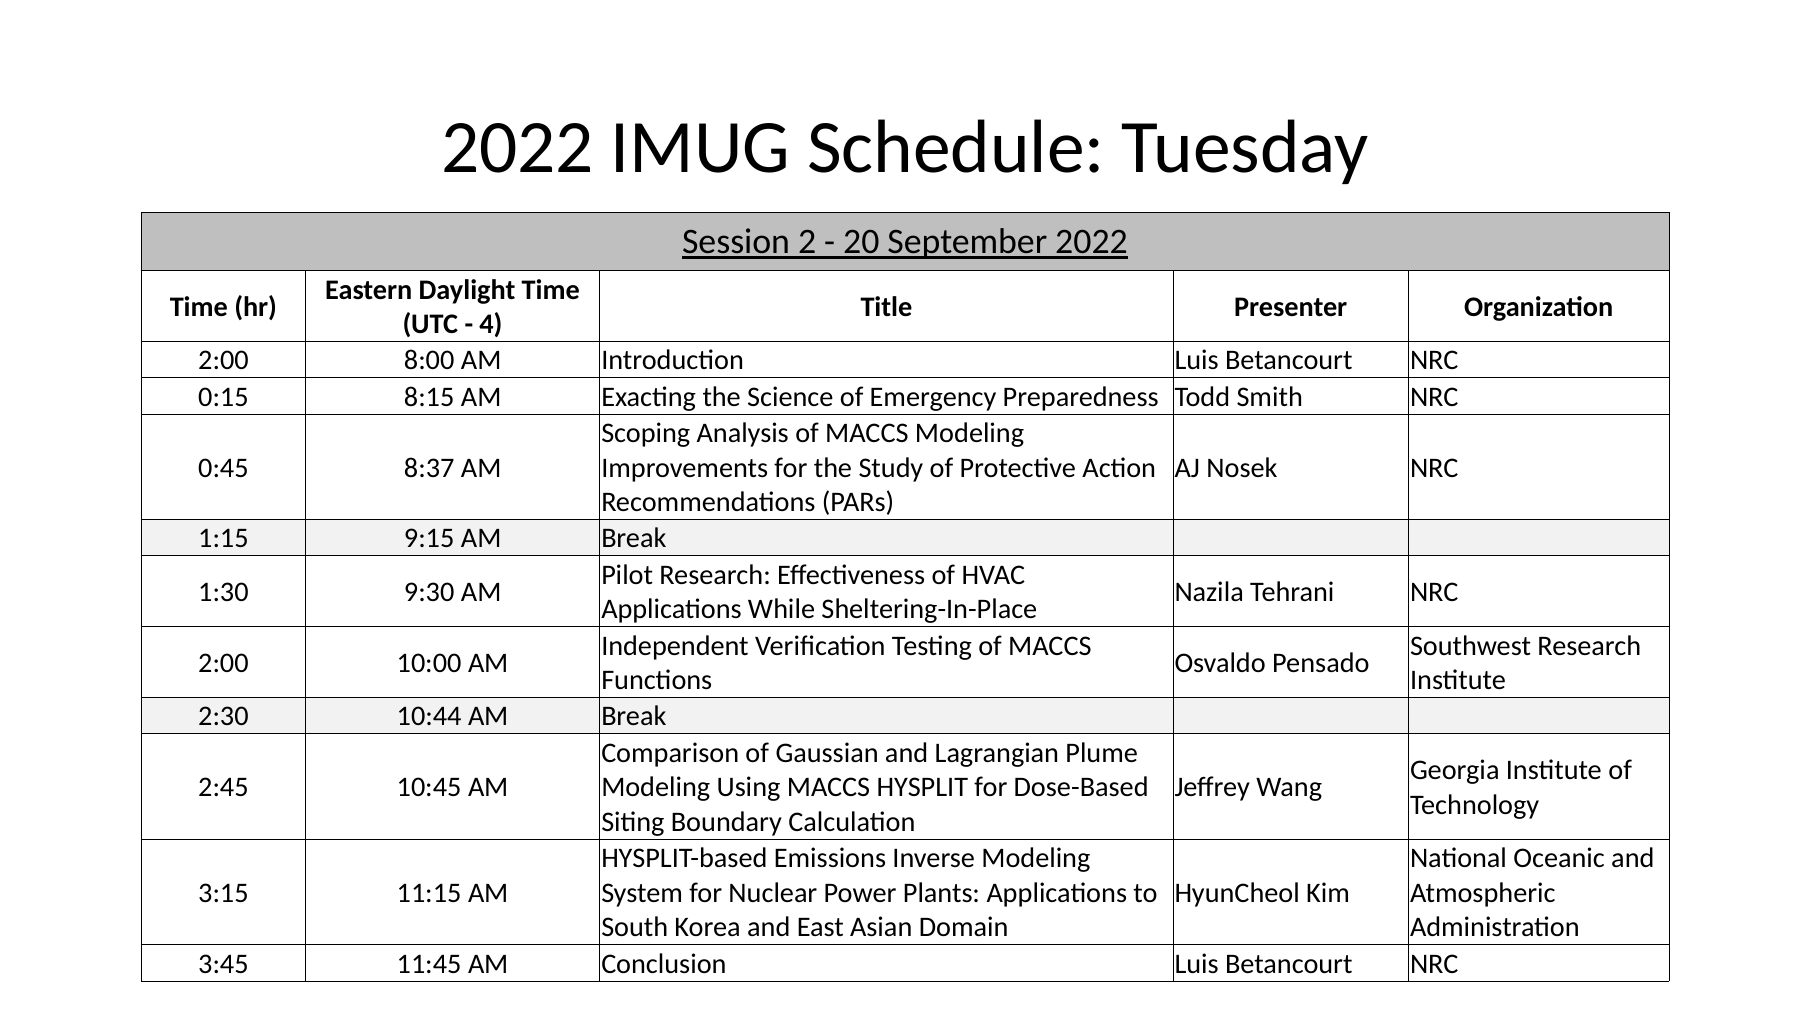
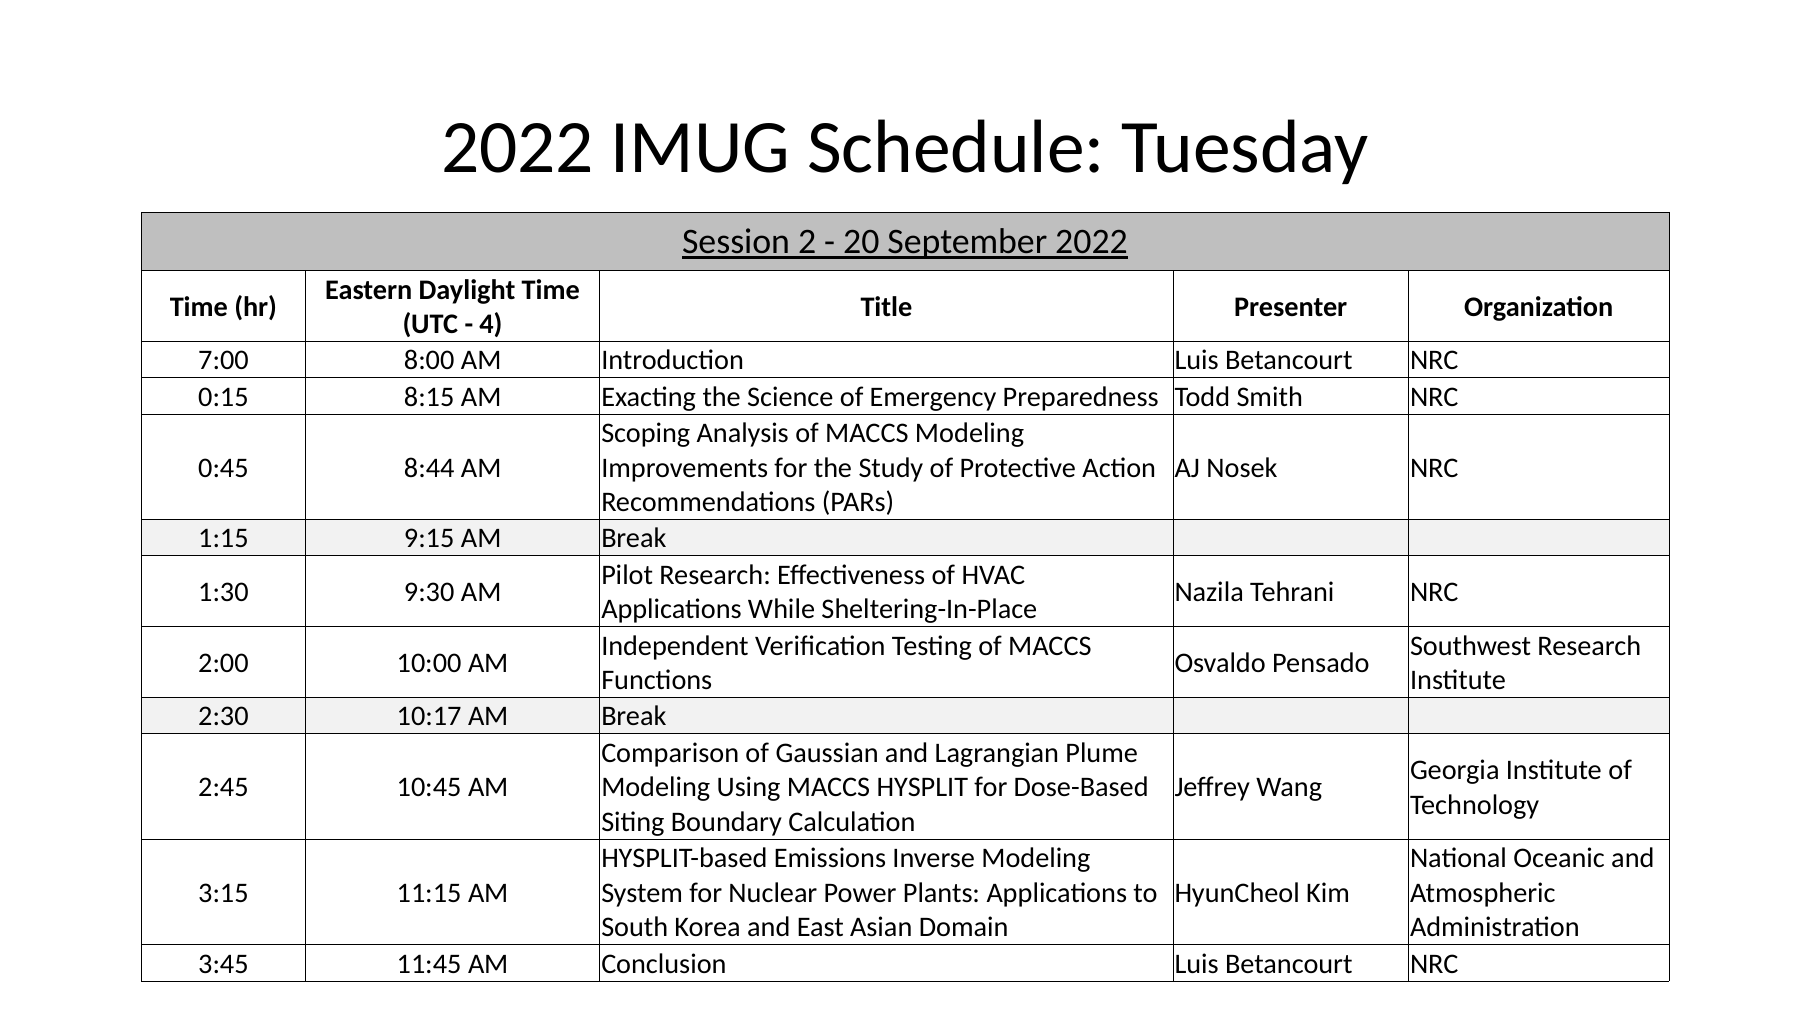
2:00: 2:00 -> 7:00 (223, 361)
8:37: 8:37 -> 8:44 (429, 468)
10:44: 10:44 -> 10:17 (429, 716)
